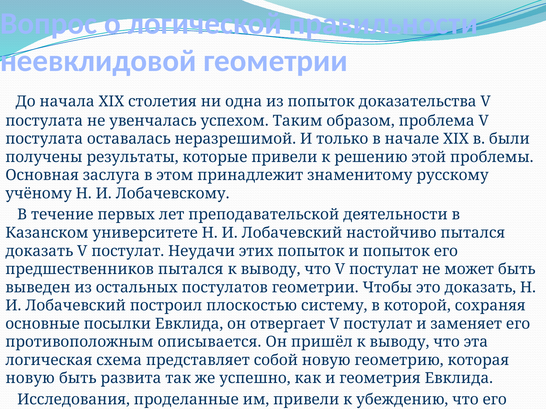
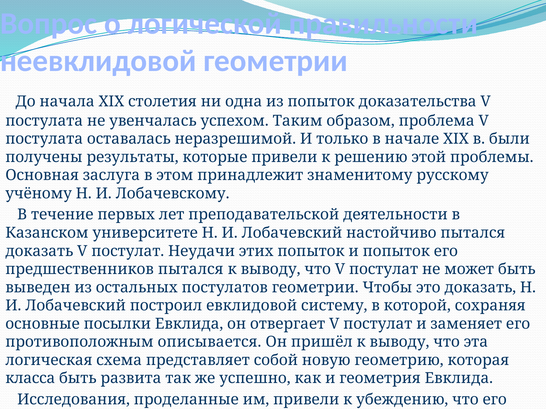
плоскостью: плоскостью -> евклидовой (252, 306)
новую: новую -> класса (30, 379)
